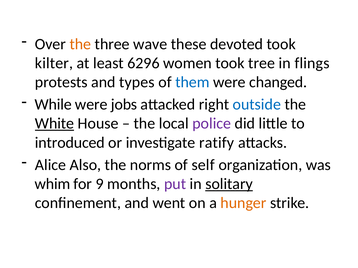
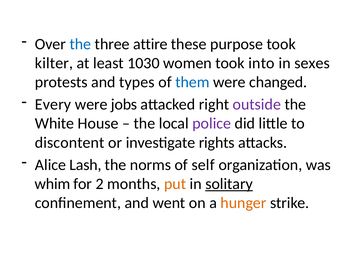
the colour: orange -> blue (80, 44)
wave: wave -> attire (150, 44)
devoted: devoted -> purpose (237, 44)
6296: 6296 -> 1030 (143, 63)
tree: tree -> into (262, 63)
flings: flings -> sexes (312, 63)
While: While -> Every (53, 105)
outside colour: blue -> purple (257, 105)
White underline: present -> none (55, 124)
introduced: introduced -> discontent (70, 143)
ratify: ratify -> rights (217, 143)
Also: Also -> Lash (85, 165)
9: 9 -> 2 (100, 184)
put colour: purple -> orange (175, 184)
